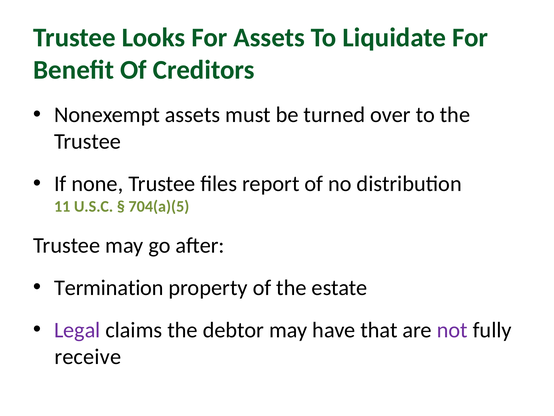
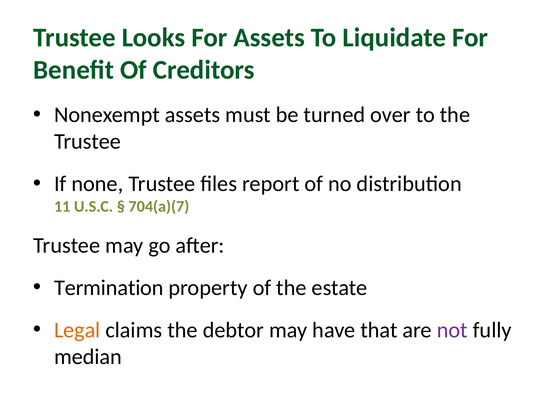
704(a)(5: 704(a)(5 -> 704(a)(7 (159, 206)
Legal colour: purple -> orange (77, 330)
receive: receive -> median (88, 356)
